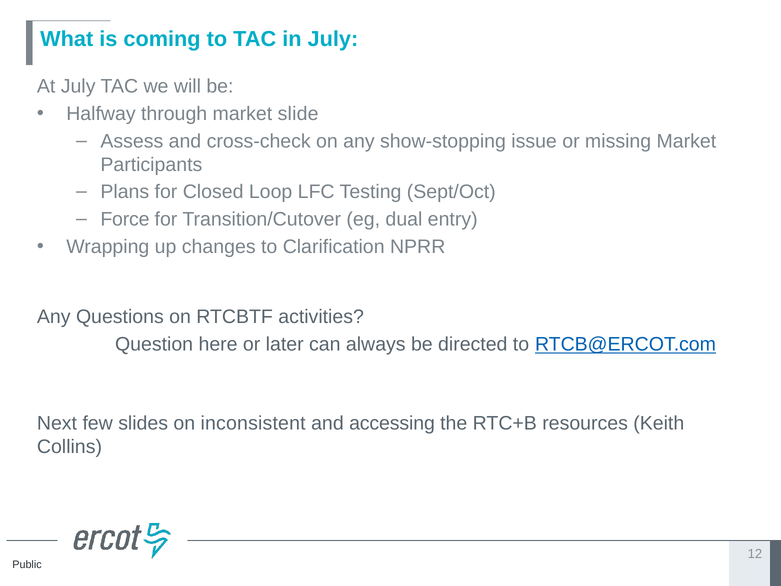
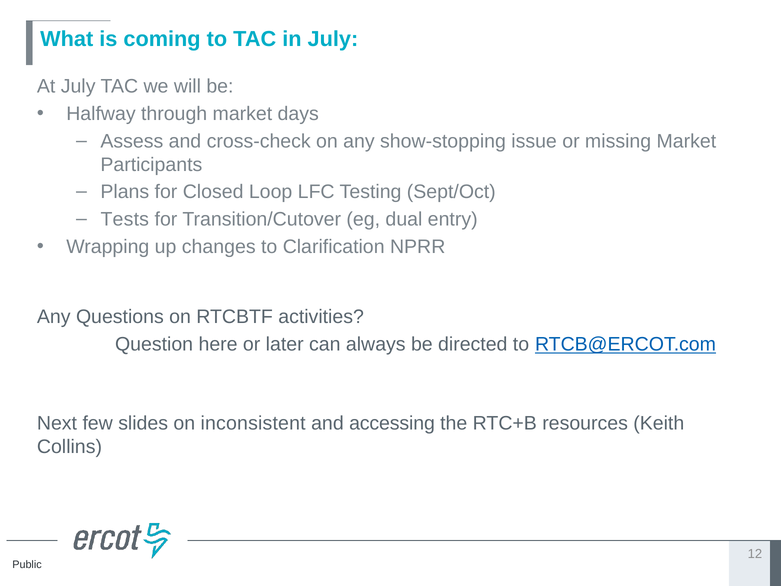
slide: slide -> days (298, 114)
Force: Force -> Tests (125, 219)
